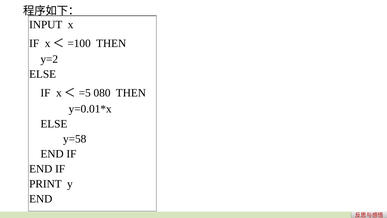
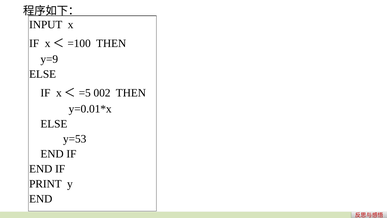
y=2: y=2 -> y=9 (49, 59)
080: 080 -> 002 (102, 93)
y=58: y=58 -> y=53 (75, 139)
